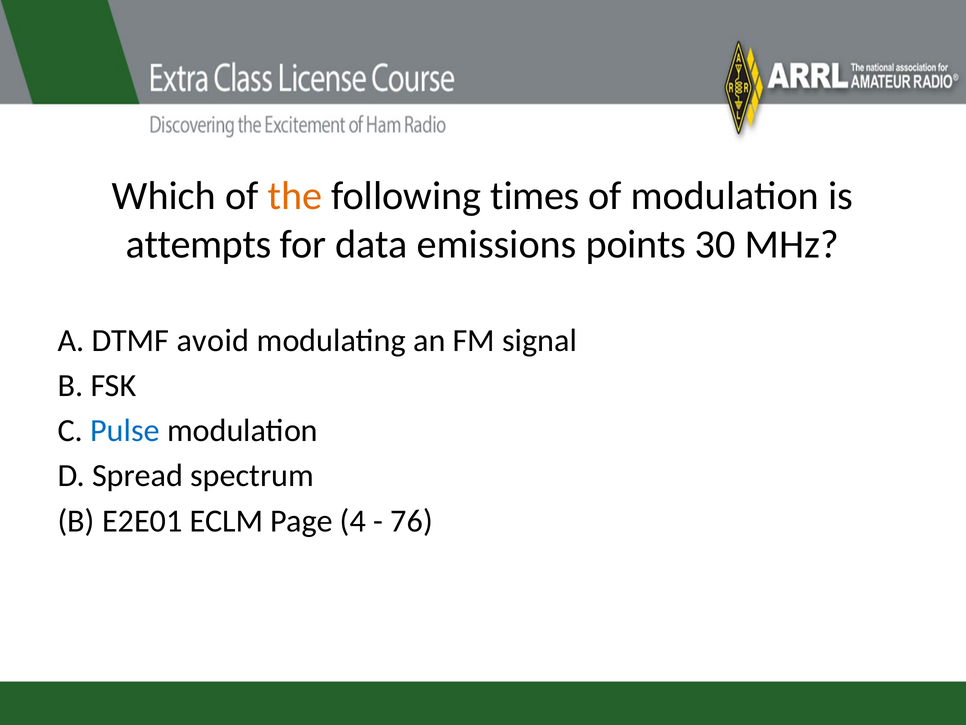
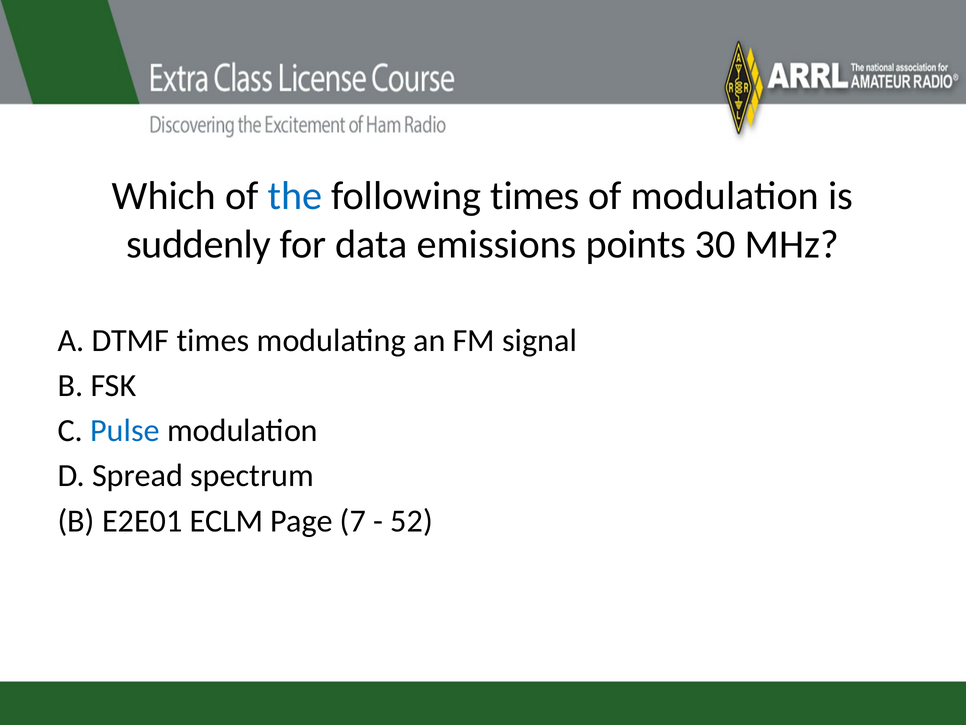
the colour: orange -> blue (295, 196)
attempts: attempts -> suddenly (199, 244)
DTMF avoid: avoid -> times (213, 340)
4: 4 -> 7 (353, 521)
76: 76 -> 52 (412, 521)
